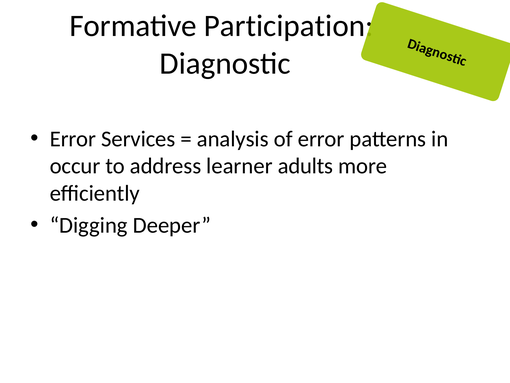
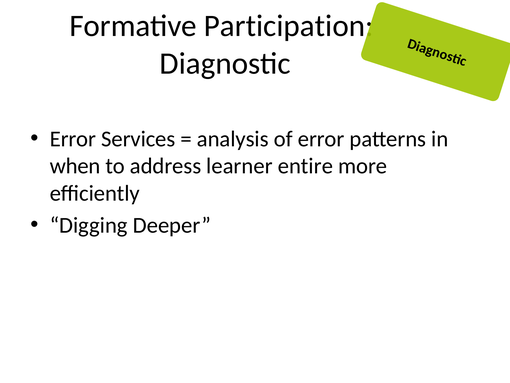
occur: occur -> when (75, 166)
adults: adults -> entire (305, 166)
